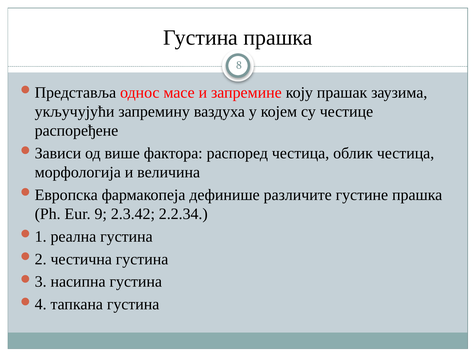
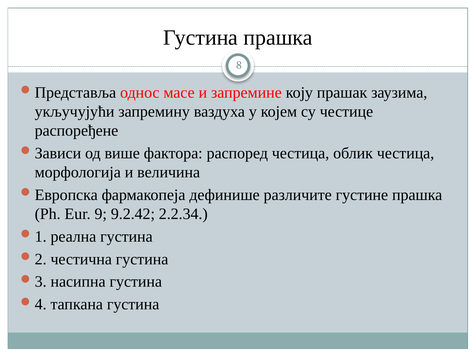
2.3.42: 2.3.42 -> 9.2.42 (133, 214)
